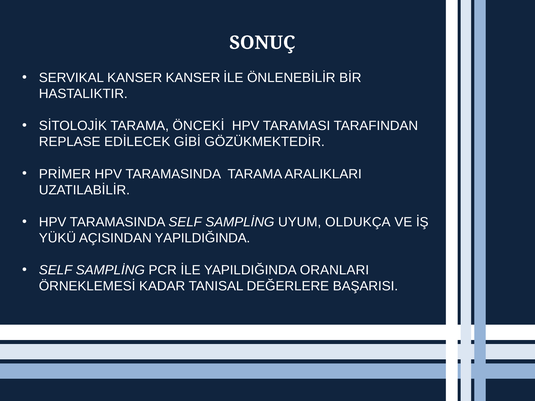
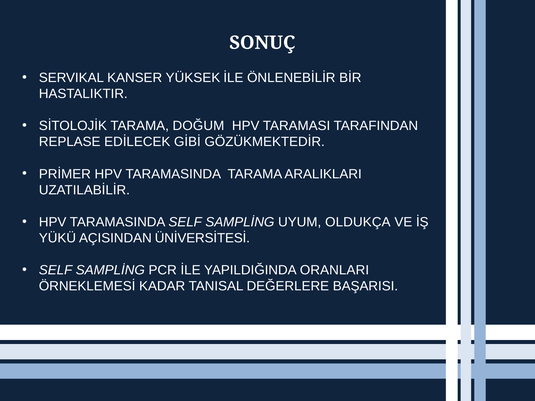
KANSER KANSER: KANSER -> YÜKSEK (193, 78)
ÖNCEKİ: ÖNCEKİ -> DOĞUM (198, 126)
AÇISINDAN YAPILDIĞINDA: YAPILDIĞINDA -> ÜNİVERSİTESİ (202, 238)
